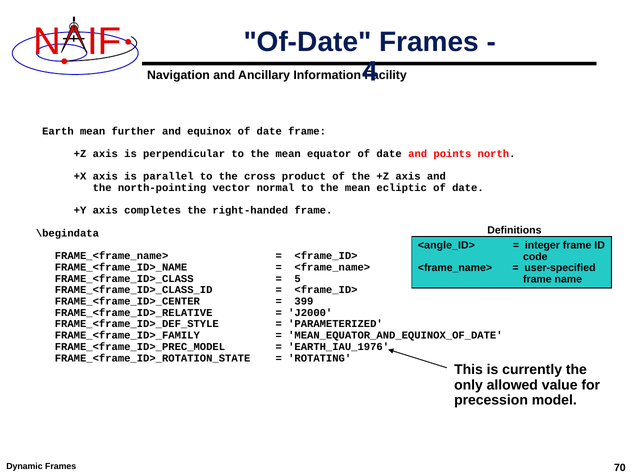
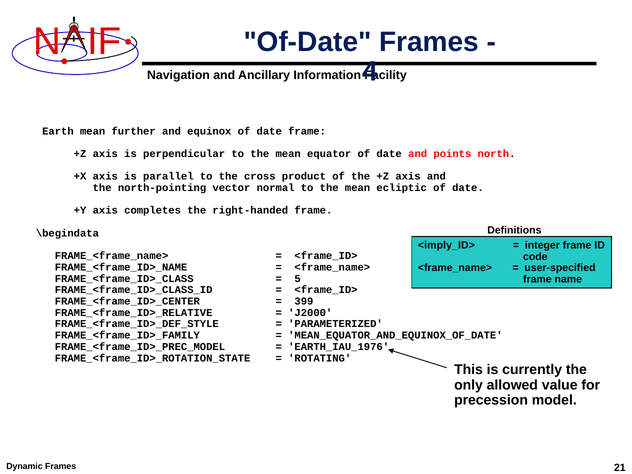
<angle_ID>: <angle_ID> -> <imply_ID> (446, 245)
70: 70 -> 21 (620, 468)
